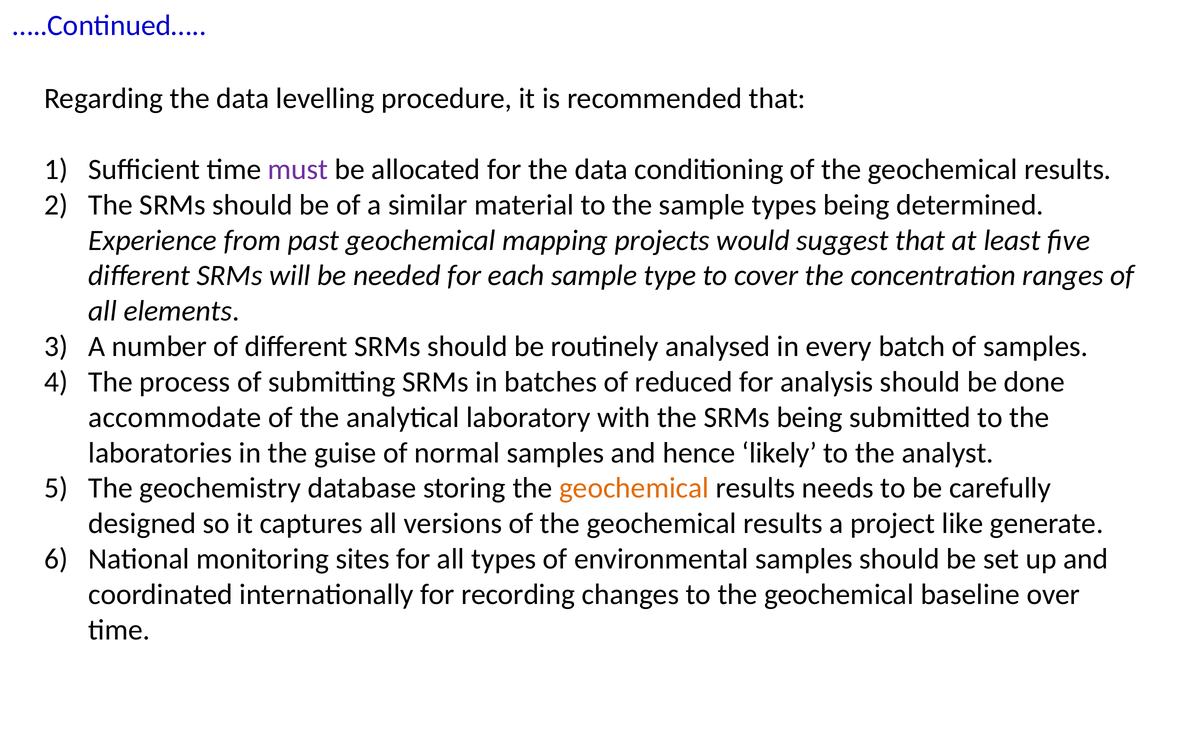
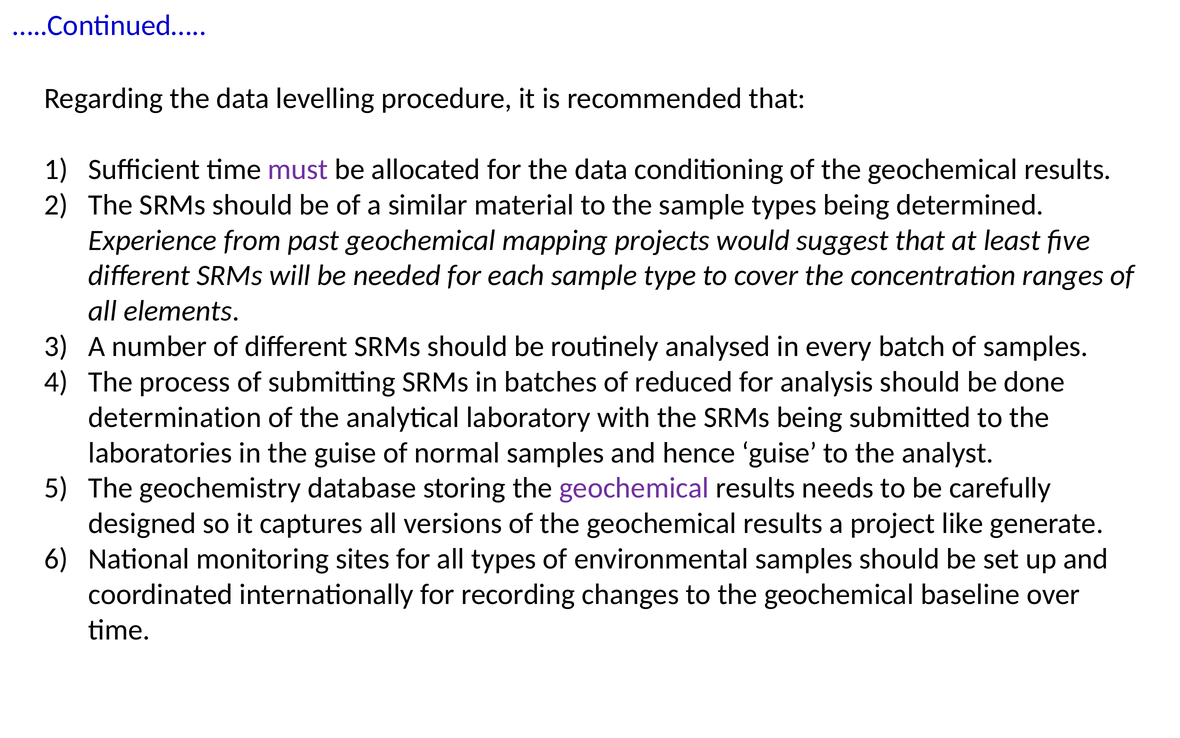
accommodate: accommodate -> determination (175, 417)
hence likely: likely -> guise (779, 453)
geochemical colour: orange -> purple (634, 488)
